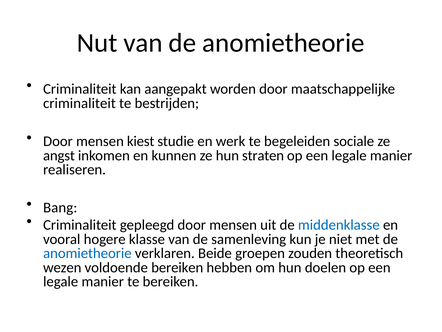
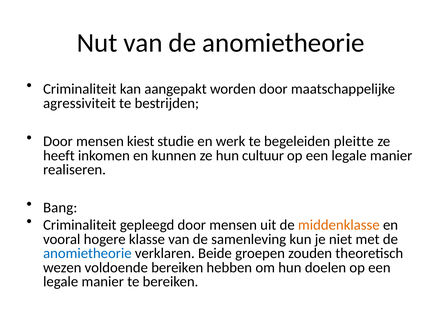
criminaliteit: criminaliteit -> agressiviteit (79, 103)
sociale: sociale -> pleitte (354, 141)
angst: angst -> heeft (59, 155)
straten: straten -> cultuur (263, 155)
middenklasse colour: blue -> orange (339, 225)
